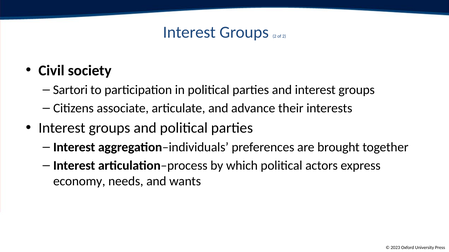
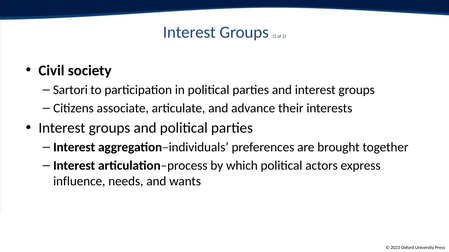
economy: economy -> influence (79, 182)
